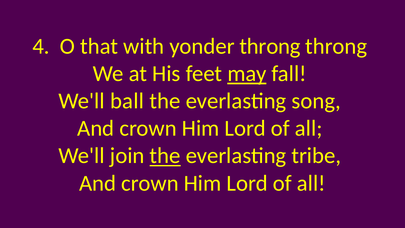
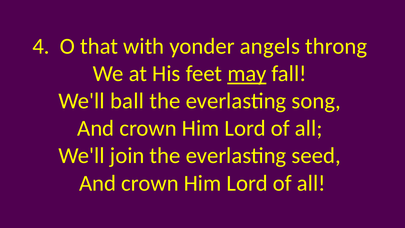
yonder throng: throng -> angels (270, 46)
the underline: present -> none (165, 156)
tribe: tribe -> seed (316, 156)
